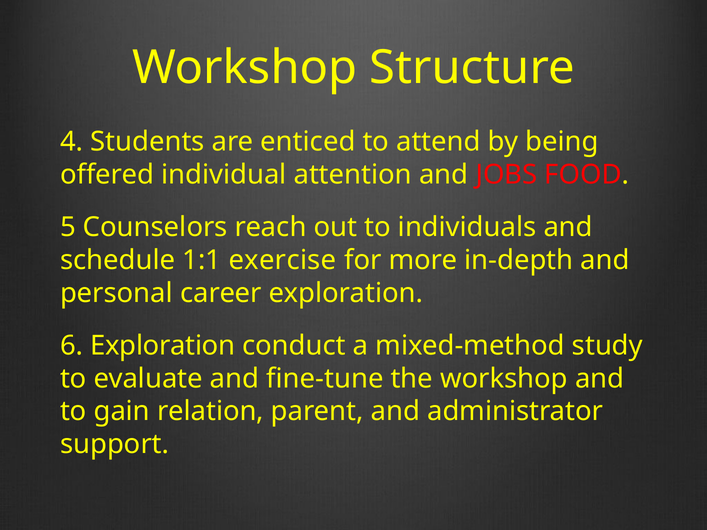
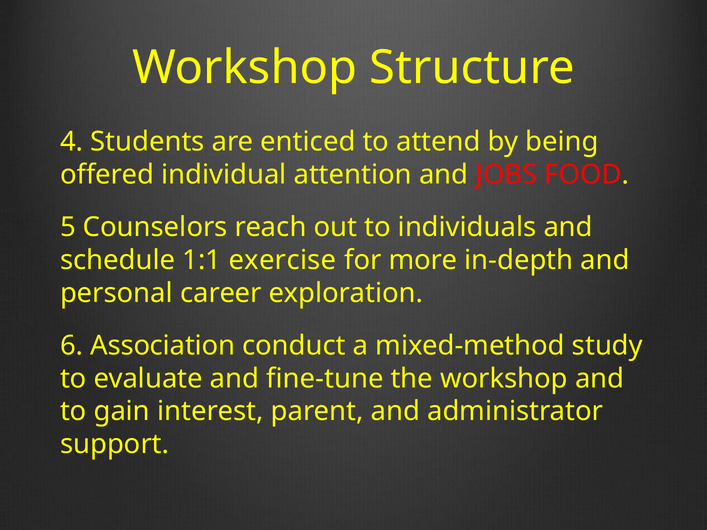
6 Exploration: Exploration -> Association (163, 346)
relation: relation -> interest (210, 412)
